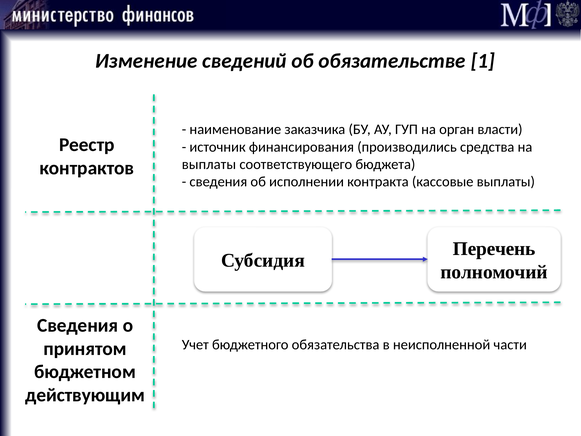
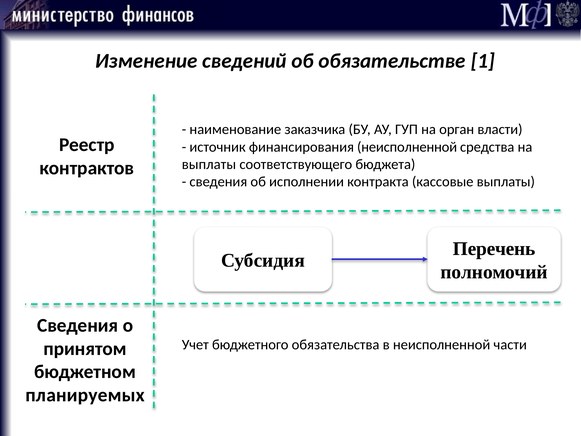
финансирования производились: производились -> неисполненной (407, 147)
действующим: действующим -> планируемых (85, 395)
